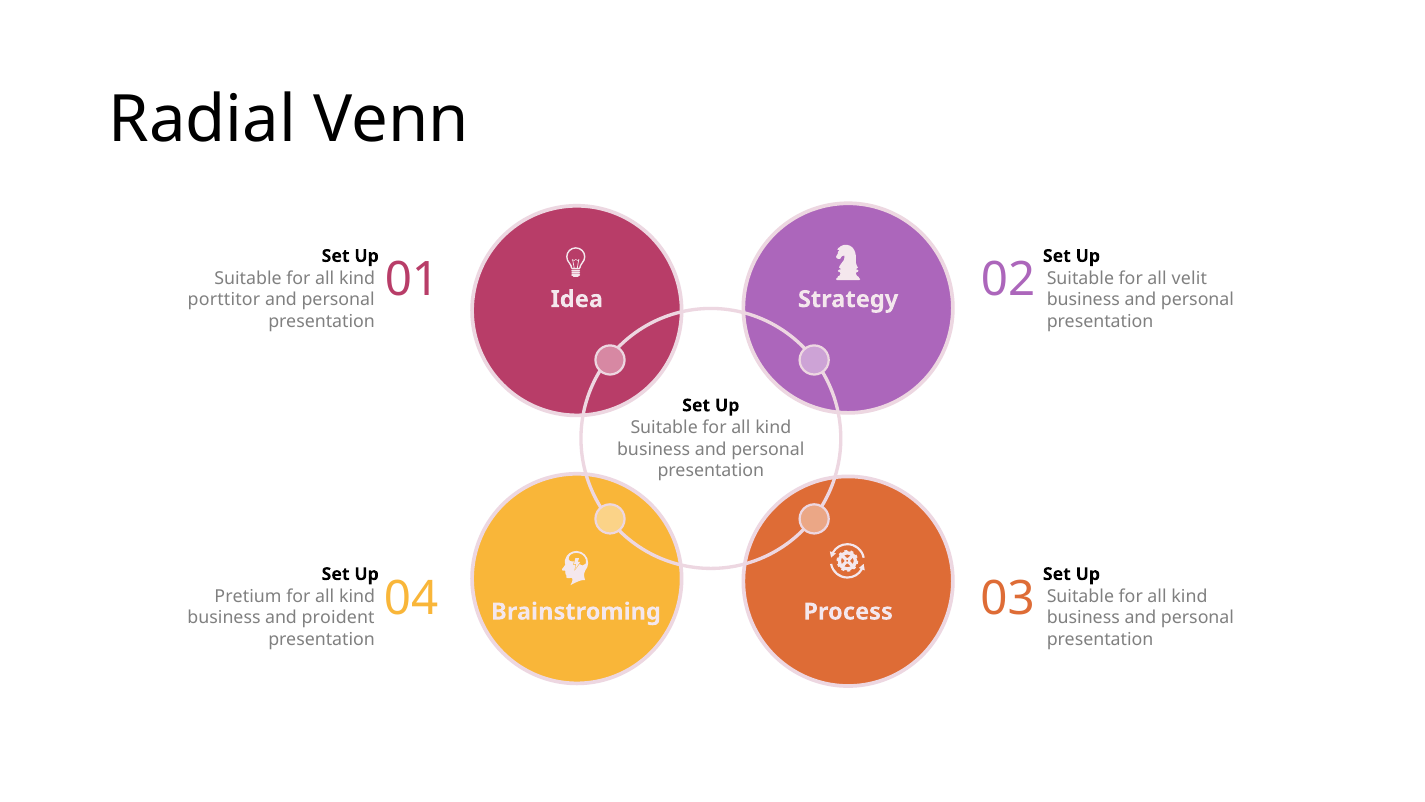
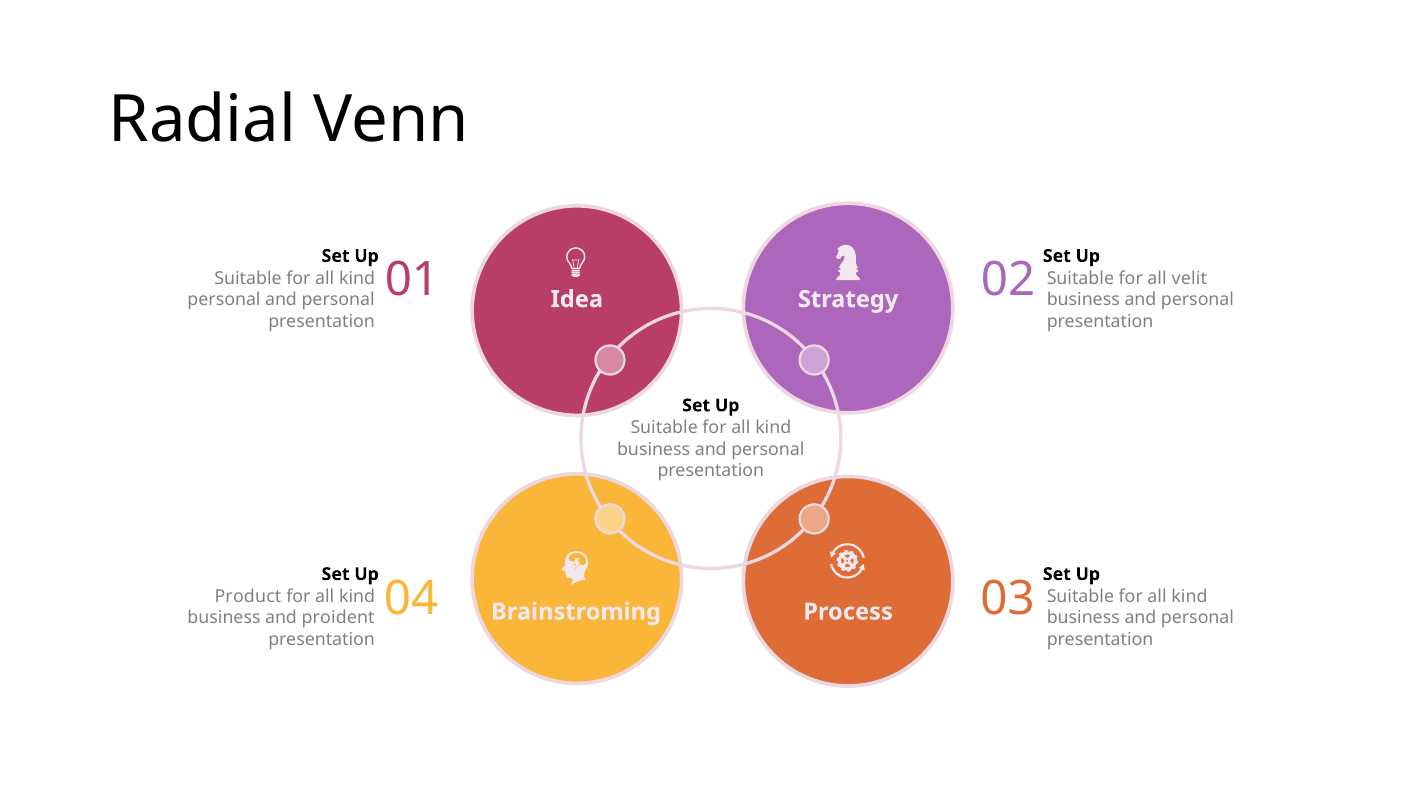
porttitor: porttitor -> personal (224, 300)
Pretium: Pretium -> Product (248, 596)
